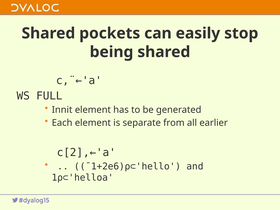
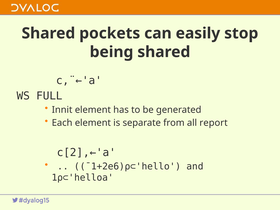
earlier: earlier -> report (214, 123)
